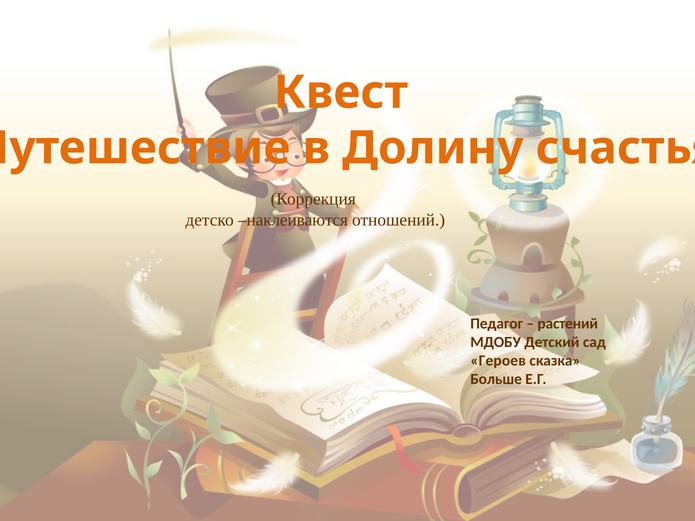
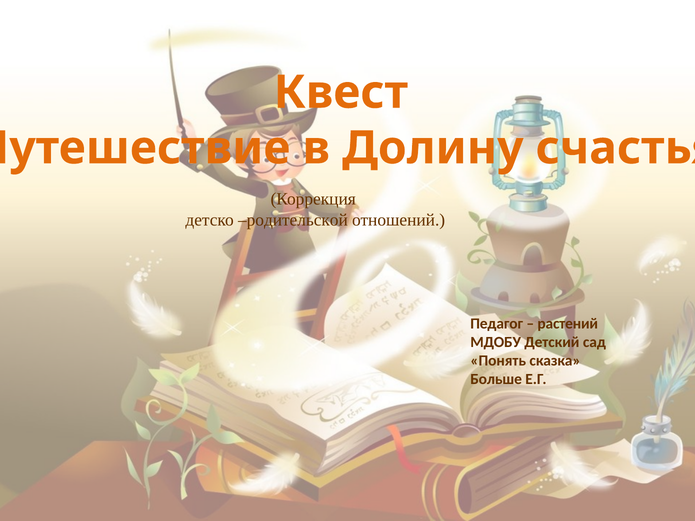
наклеиваются: наклеиваются -> родительской (293, 220)
Героев: Героев -> Понять (498, 361)
